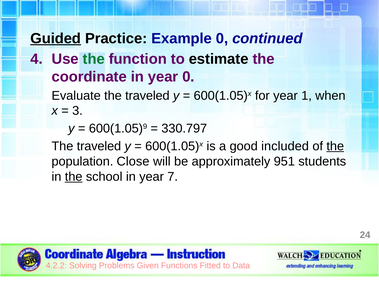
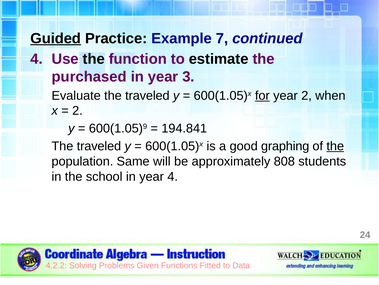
Example 0: 0 -> 7 (222, 38)
the colour: green -> black (94, 59)
coordinate: coordinate -> purchased (89, 77)
year 0: 0 -> 3 (188, 77)
for underline: none -> present (262, 95)
year 1: 1 -> 2 (307, 95)
3: 3 -> 2 (77, 110)
330.797: 330.797 -> 194.841 (184, 128)
included: included -> graphing (285, 146)
Close: Close -> Same (133, 161)
951: 951 -> 808 (284, 161)
the underline: present -> none (74, 176)
year 7: 7 -> 4 (173, 176)
